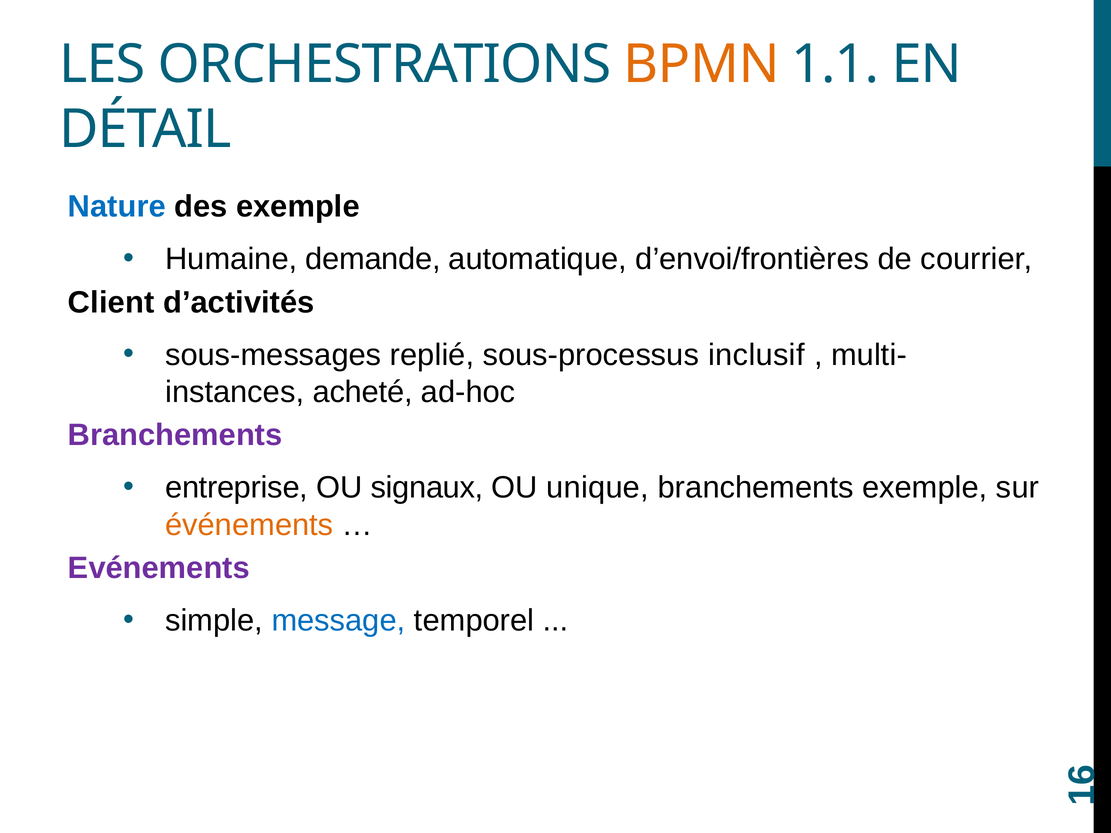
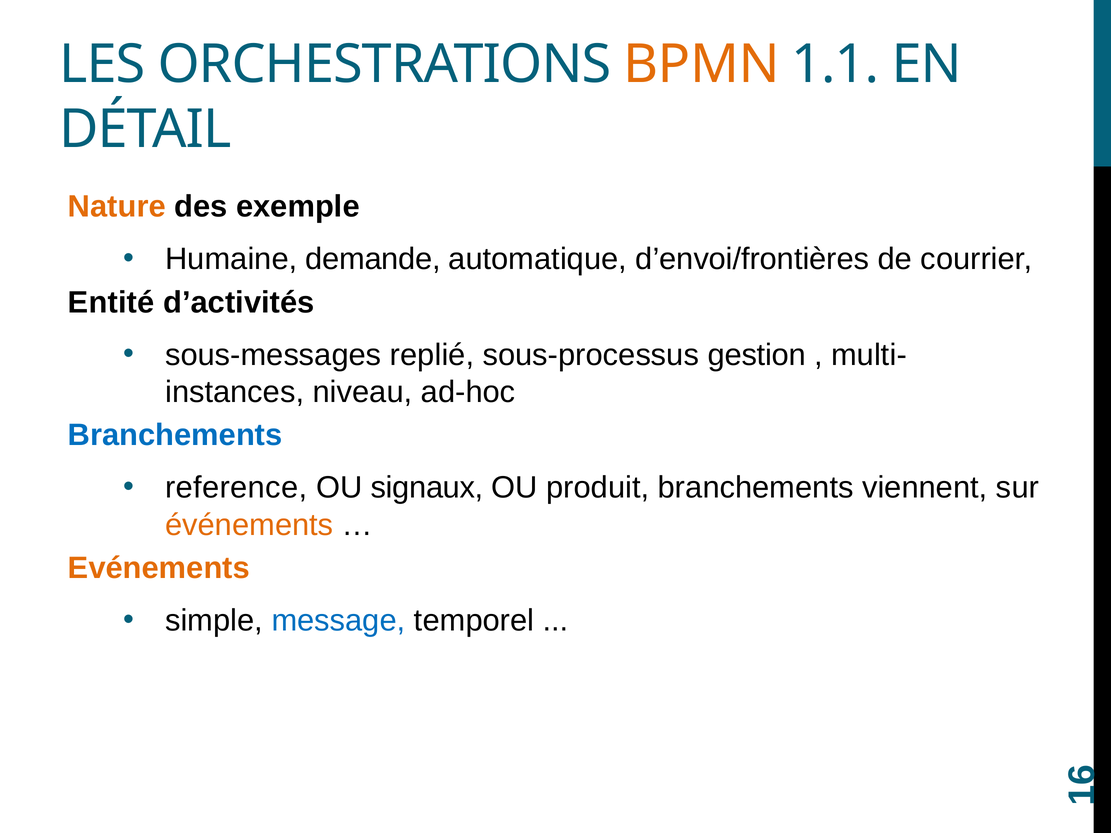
Nature colour: blue -> orange (117, 207)
Client: Client -> Entité (111, 302)
inclusif: inclusif -> gestion (757, 355)
acheté: acheté -> niveau (363, 392)
Branchements colour: purple -> blue (175, 435)
entreprise: entreprise -> reference (236, 488)
unique: unique -> produit (598, 488)
branchements exemple: exemple -> viennent (925, 488)
Evénements colour: purple -> orange (159, 568)
